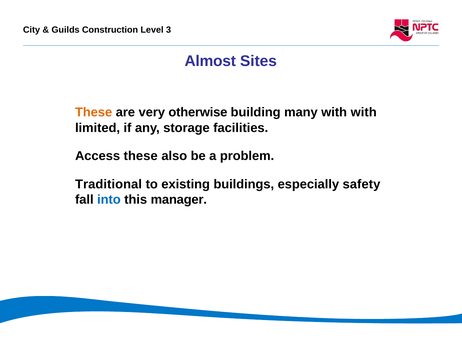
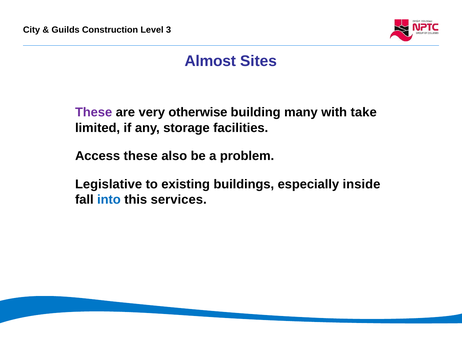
These colour: orange -> purple (94, 113)
with with: with -> take (364, 113)
Traditional: Traditional -> Legislative (109, 184)
safety: safety -> inside (361, 184)
manager: manager -> services (179, 200)
